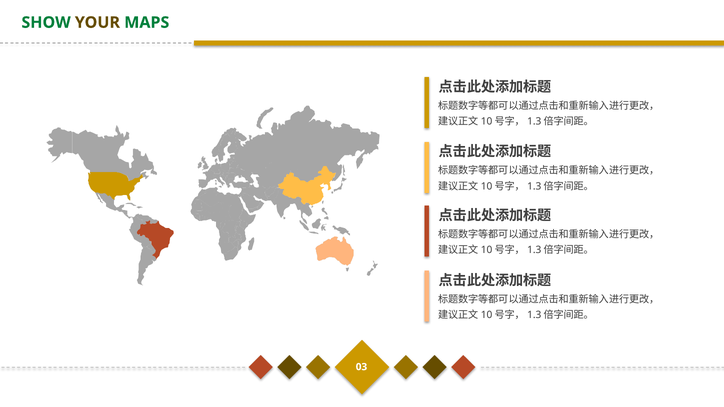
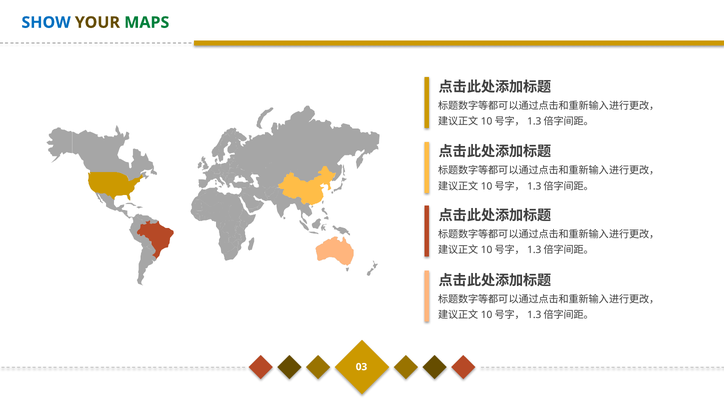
SHOW colour: green -> blue (46, 23)
